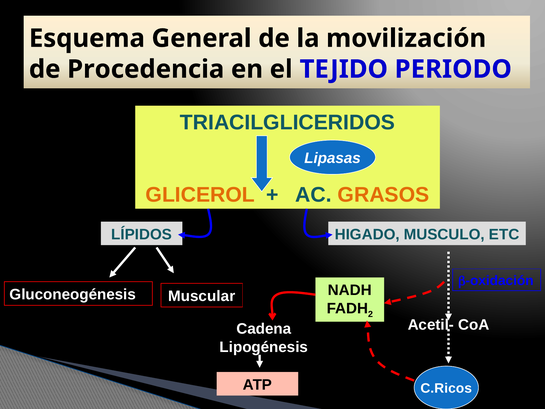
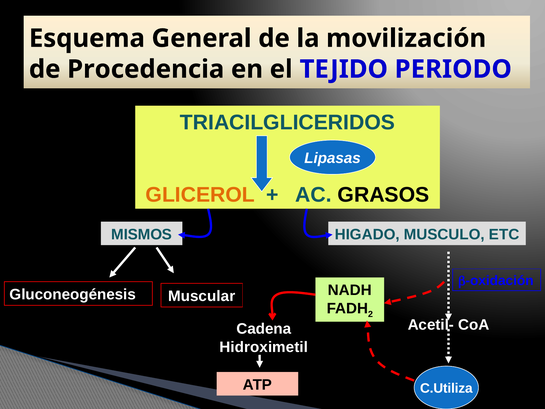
GRASOS colour: orange -> black (383, 195)
LÍPIDOS: LÍPIDOS -> MISMOS (142, 234)
Lipogénesis: Lipogénesis -> Hidroximetil (264, 347)
C.Ricos: C.Ricos -> C.Utiliza (446, 388)
